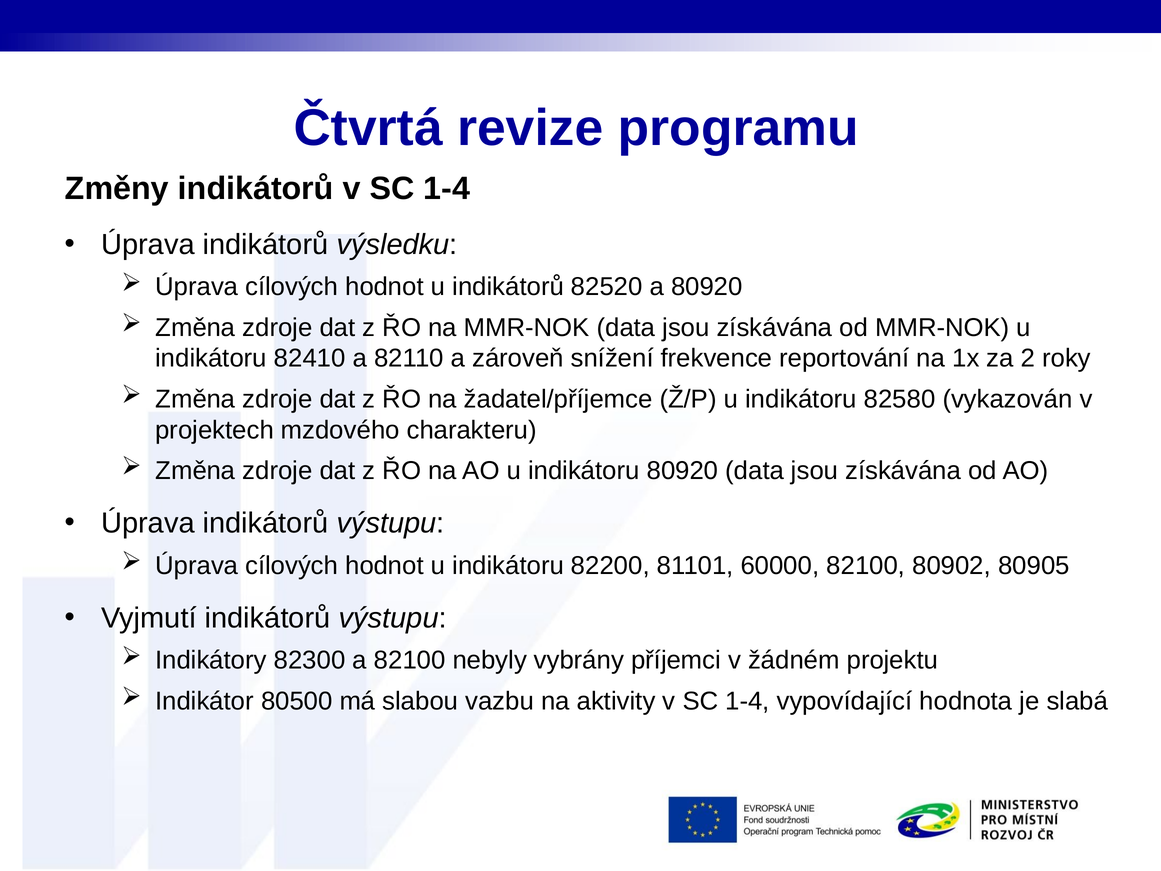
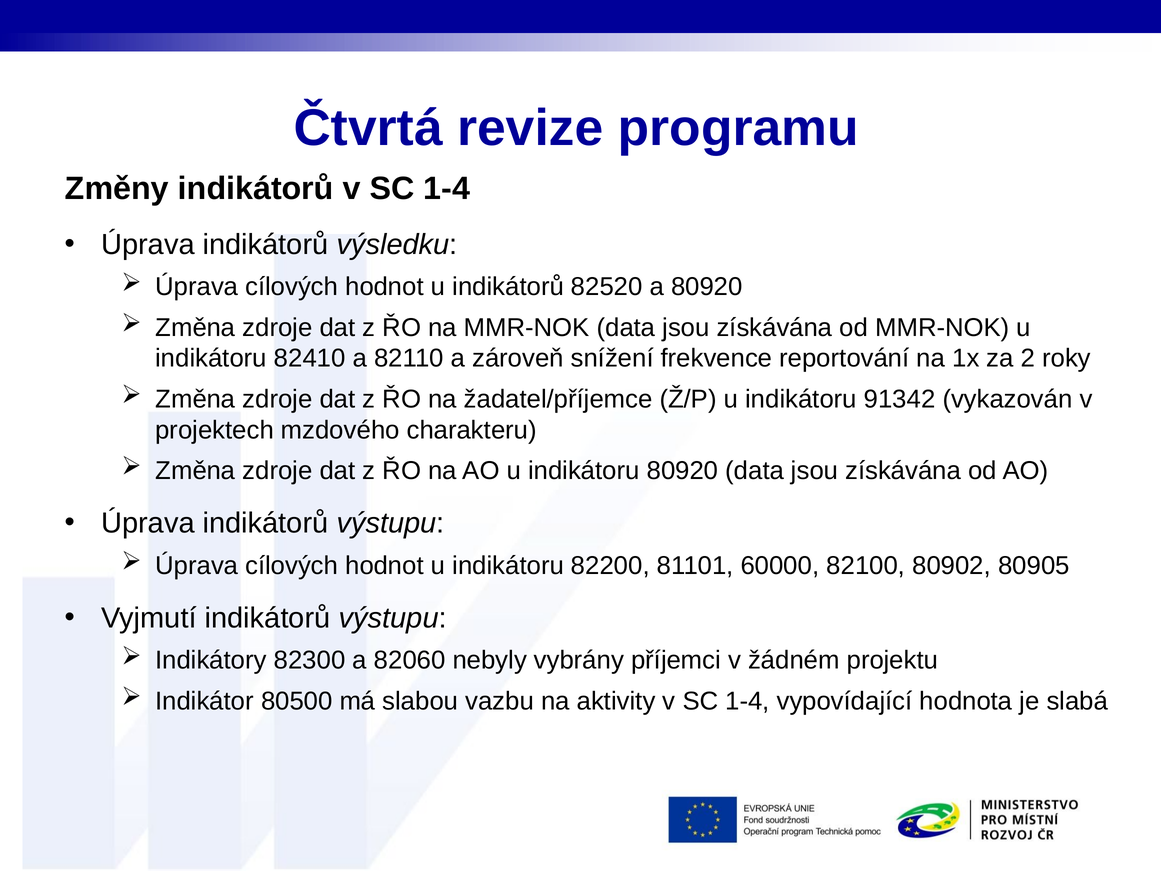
82580: 82580 -> 91342 (900, 399)
a 82100: 82100 -> 82060 (410, 660)
